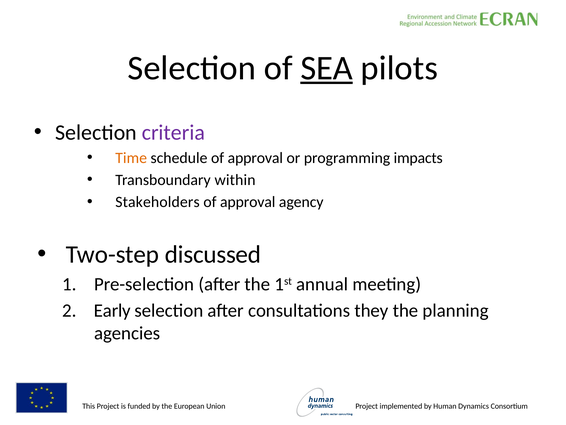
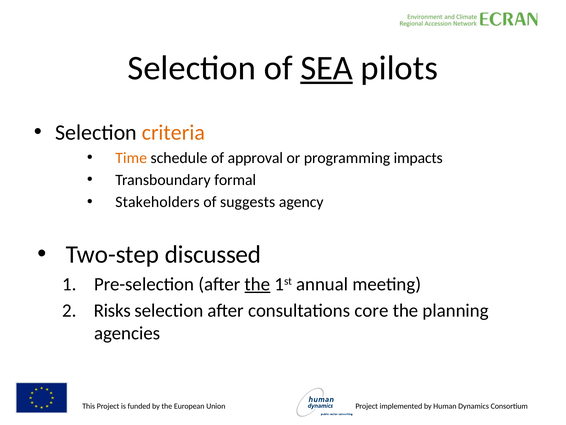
criteria colour: purple -> orange (173, 132)
within: within -> formal (235, 180)
approval: approval -> suggests (248, 202)
the underline: none -> present (257, 284)
Early: Early -> Risks (112, 310)
they: they -> core (371, 310)
